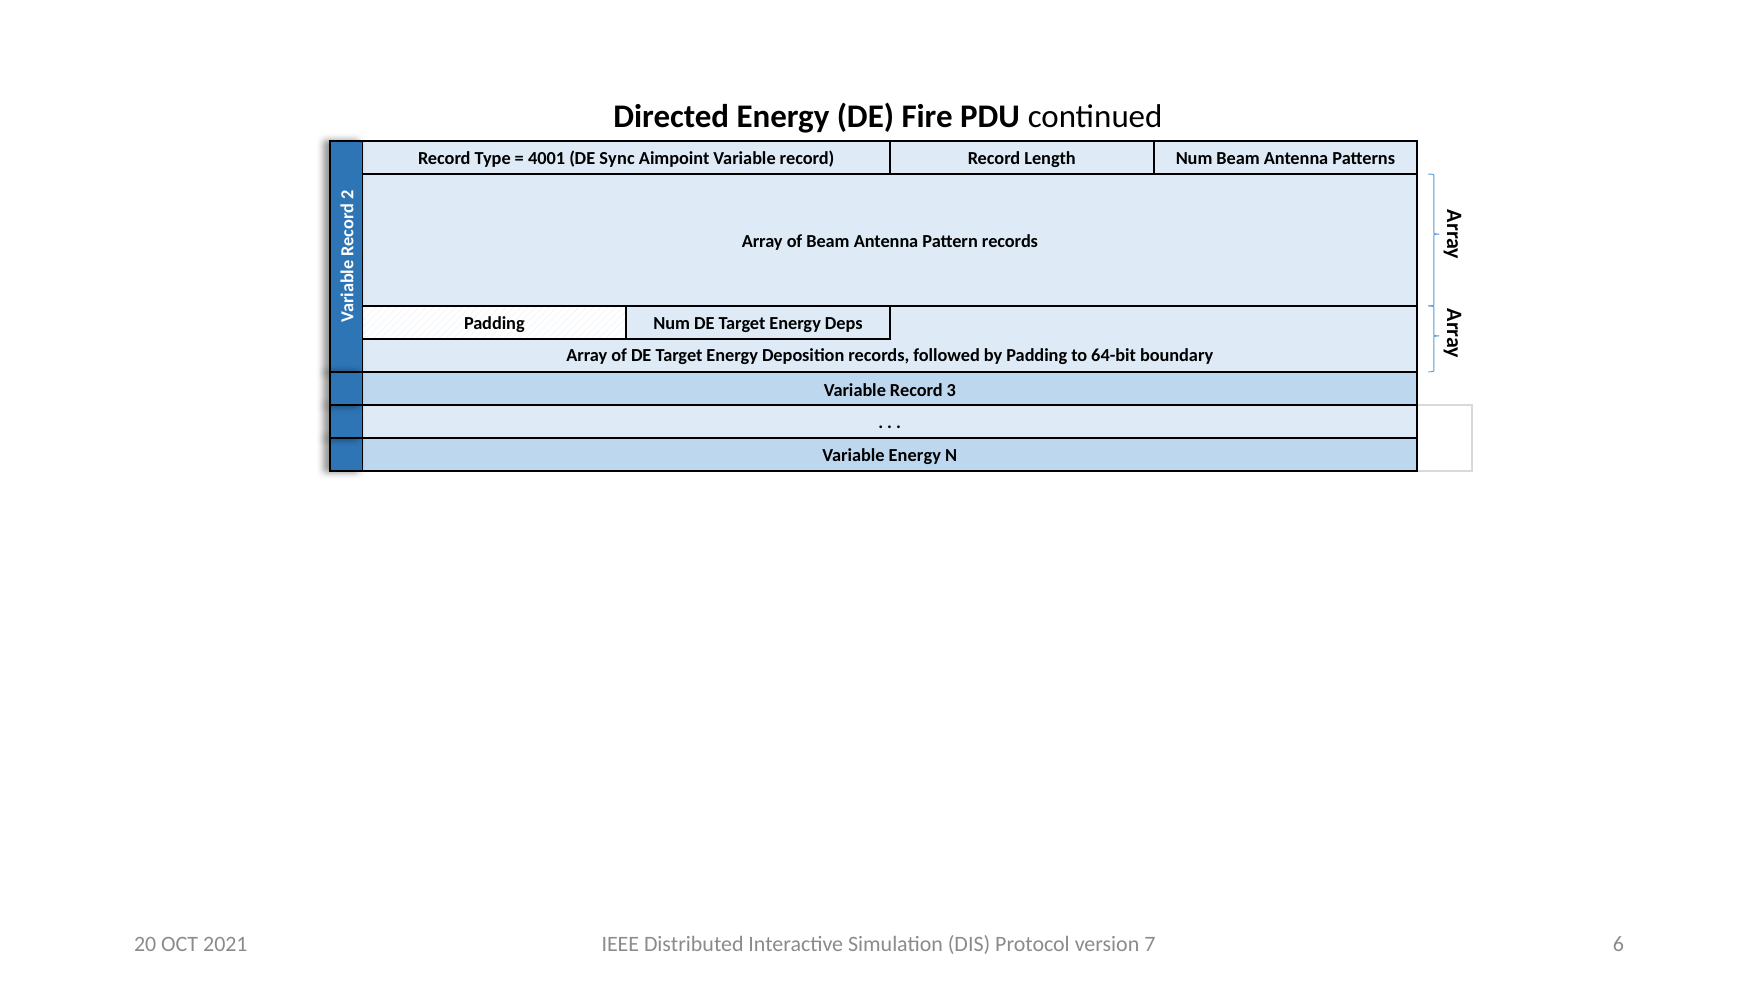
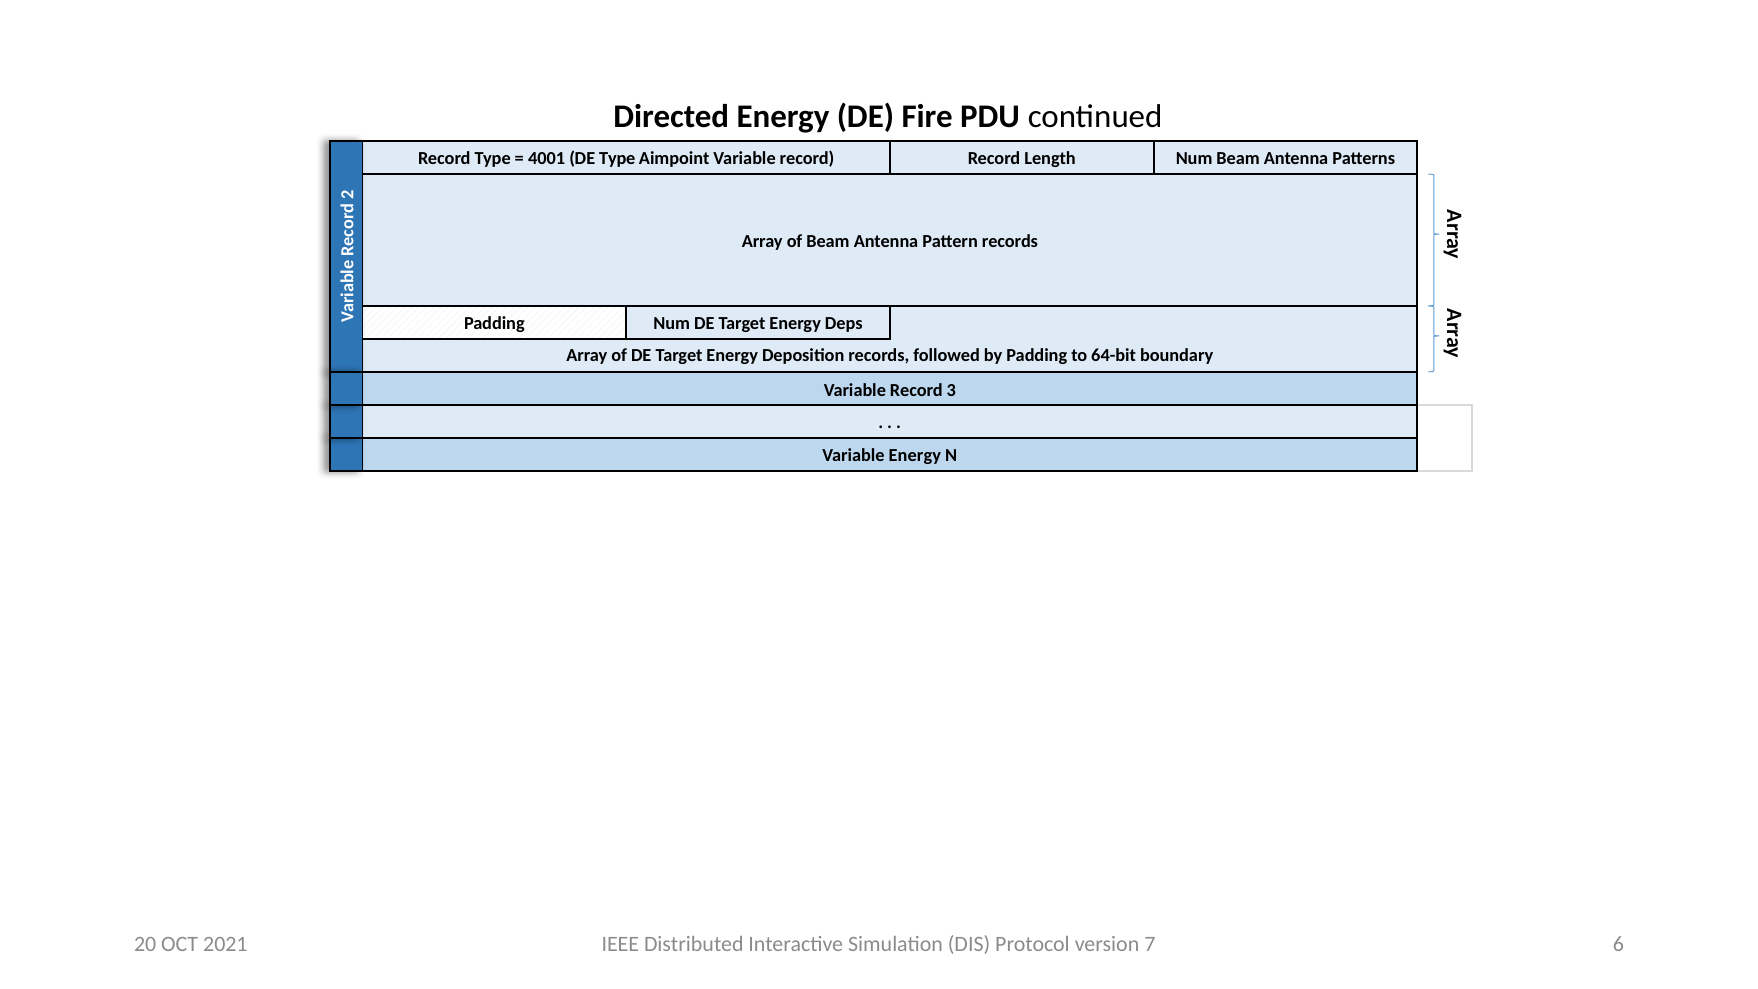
DE Sync: Sync -> Type (617, 159)
